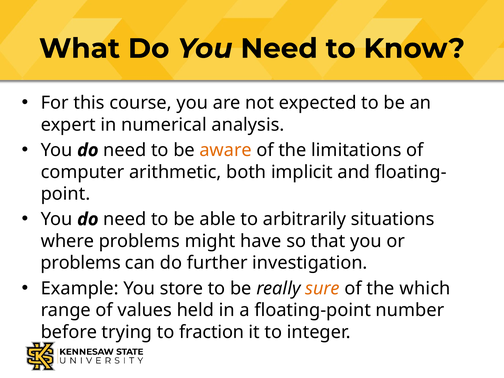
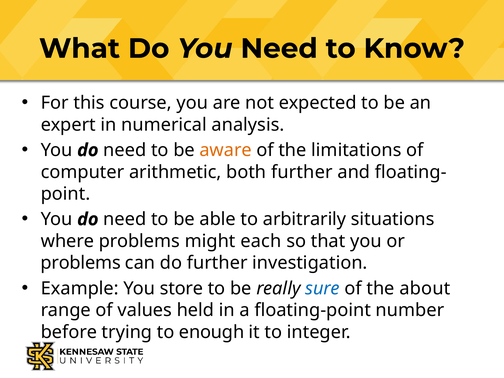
both implicit: implicit -> further (302, 172)
have: have -> each (261, 241)
sure colour: orange -> blue (323, 288)
which: which -> about (425, 288)
fraction: fraction -> enough (212, 332)
